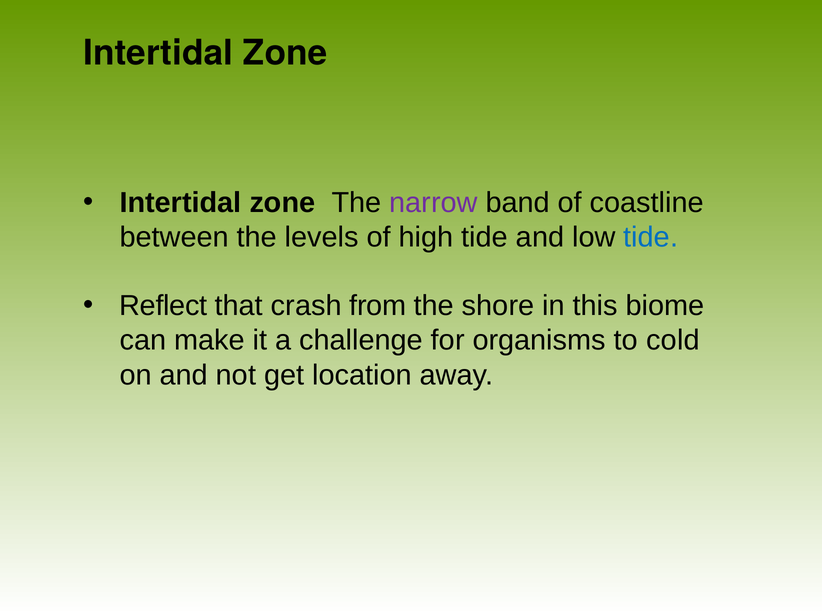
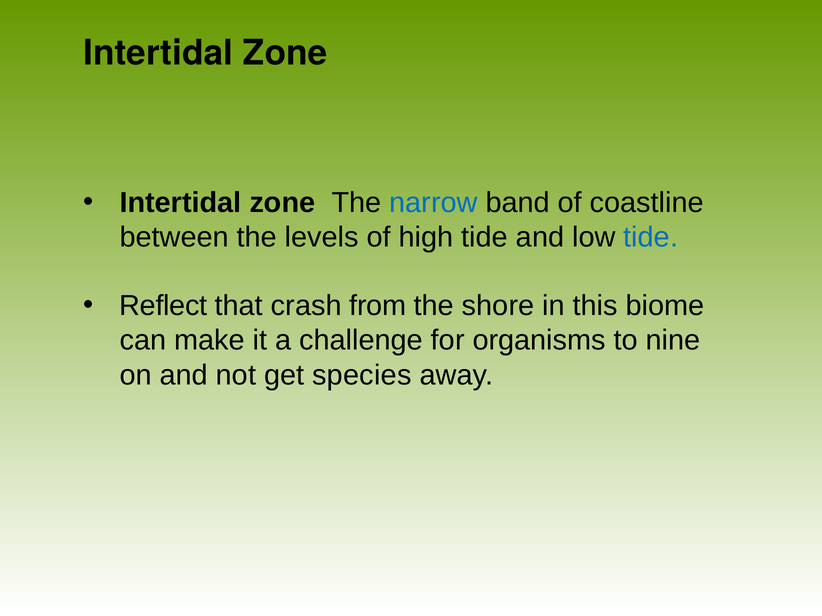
narrow colour: purple -> blue (433, 203)
cold: cold -> nine (673, 341)
location: location -> species (362, 375)
